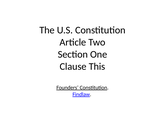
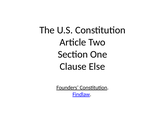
This: This -> Else (97, 66)
